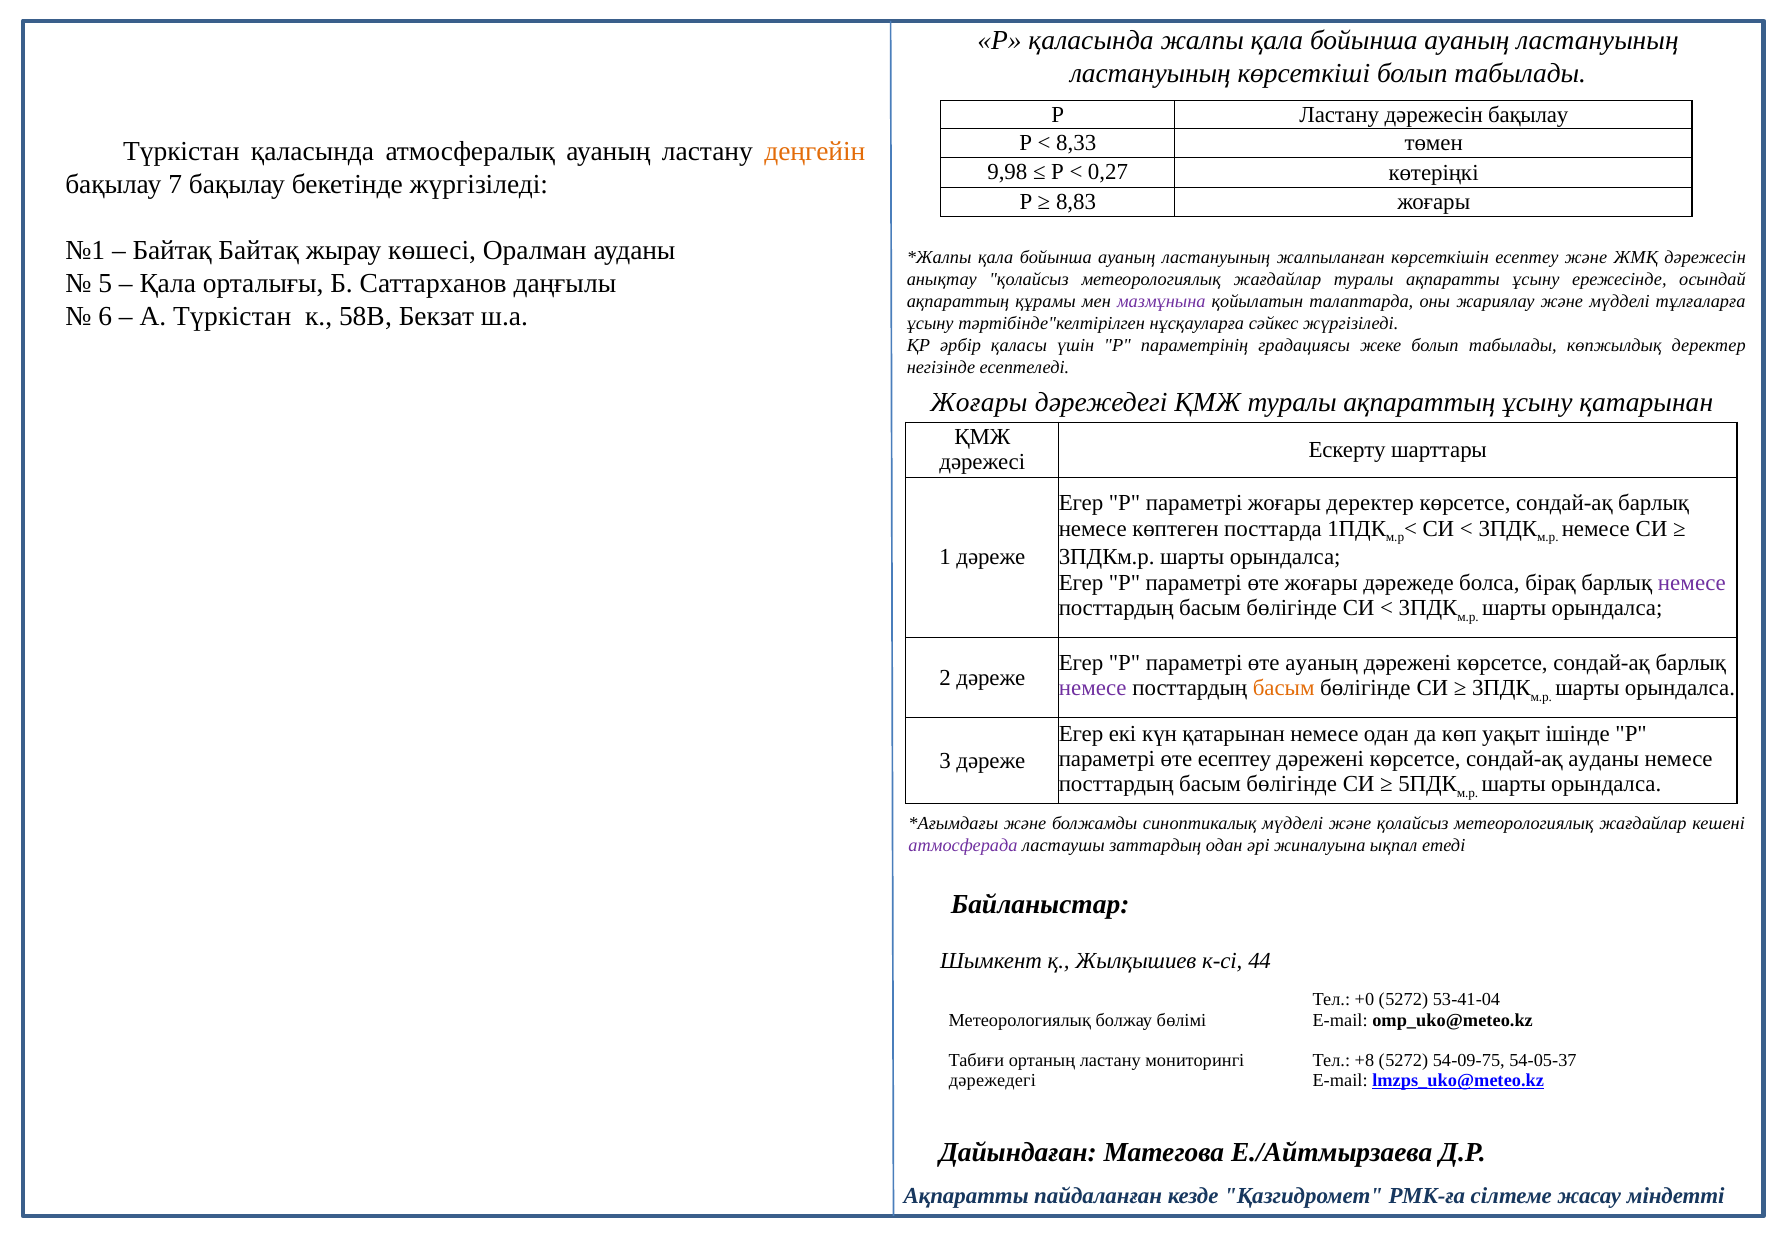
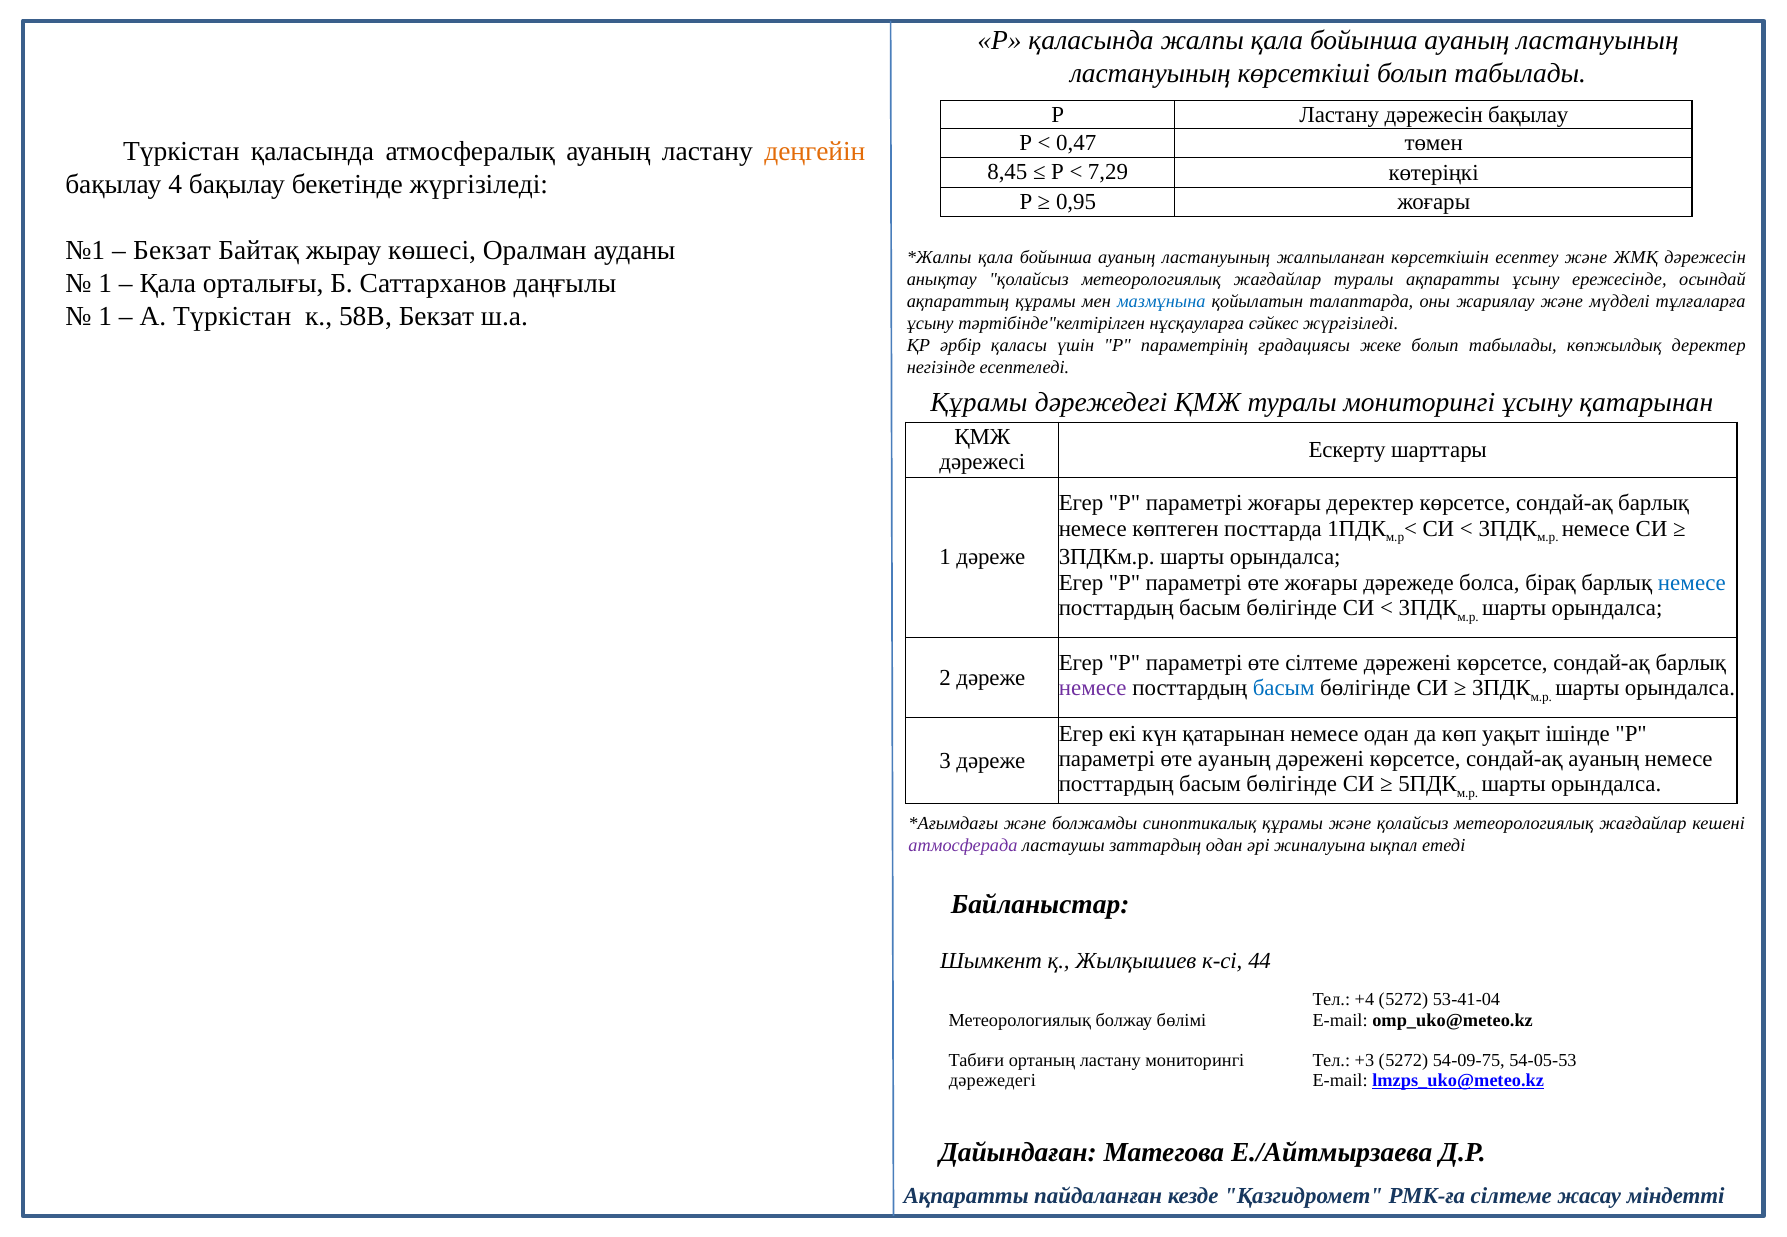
8,33: 8,33 -> 0,47 (1076, 143)
9,98: 9,98 -> 8,45 (1007, 172)
0,27: 0,27 -> 7,29 (1108, 172)
7: 7 -> 4 (175, 184)
8,83: 8,83 -> 0,95 (1076, 202)
Байтақ: Байтақ -> Бекзат (172, 250)
5: 5 -> 1 (105, 283)
мазмұнына colour: purple -> blue (1161, 302)
6: 6 -> 1 (105, 316)
Жоғары: Жоғары -> Құрамы (979, 403)
туралы ақпараттың: ақпараттың -> мониторингі (1419, 403)
немесе colour: purple -> blue (1692, 583)
өте ауаның: ауаның -> сілтеме (1322, 663)
басым colour: orange -> blue (1284, 688)
өте есептеу: есептеу -> ауаның (1234, 759)
сондай-ақ ауданы: ауданы -> ауаның (1604, 759)
синоптикалық мүдделі: мүдделі -> құрамы (1293, 823)
+0: +0 -> +4 (1364, 1000)
+8: +8 -> +3 (1364, 1060)
54-05-37: 54-05-37 -> 54-05-53 (1543, 1060)
